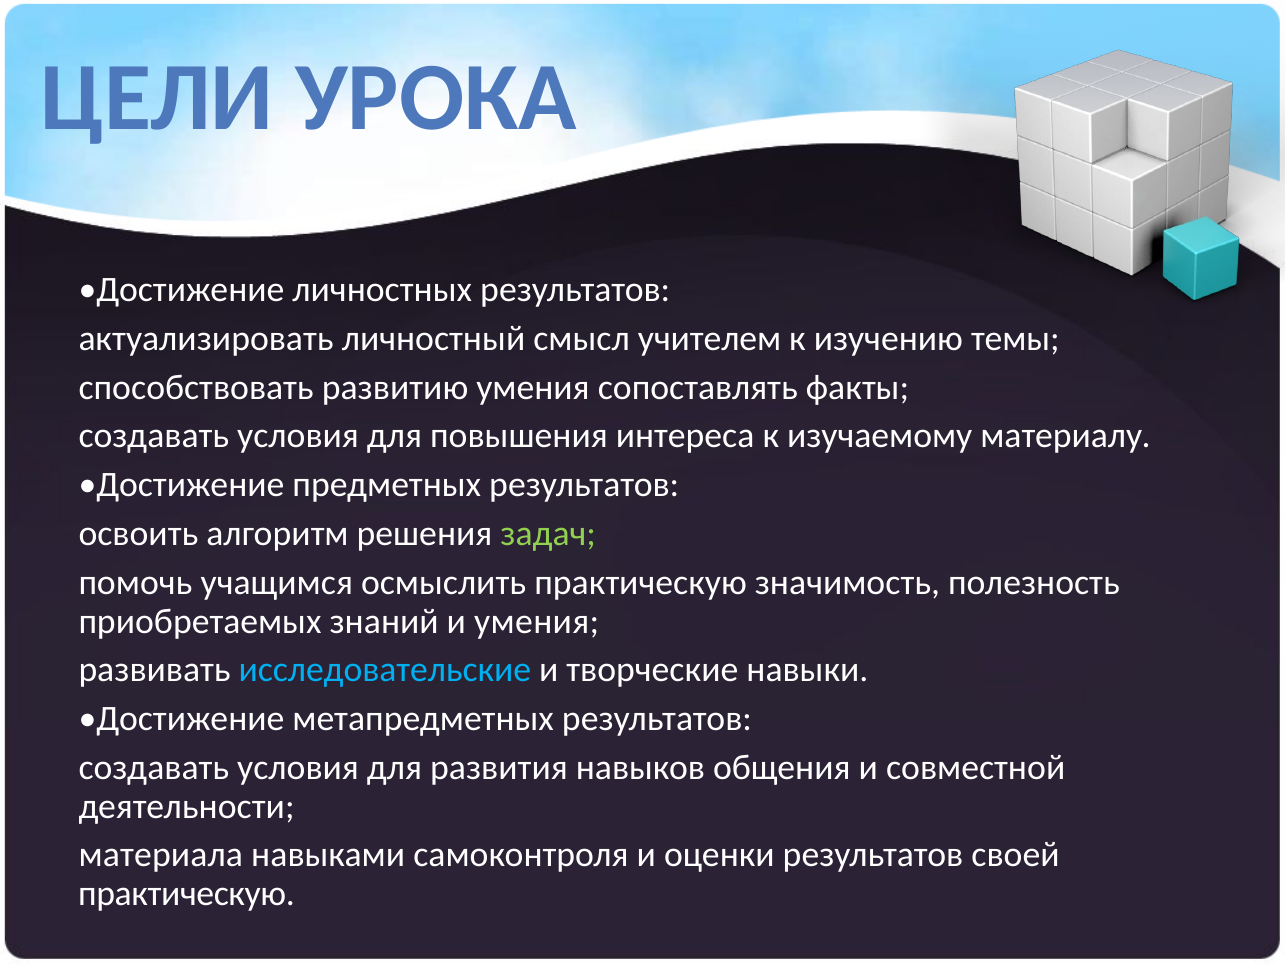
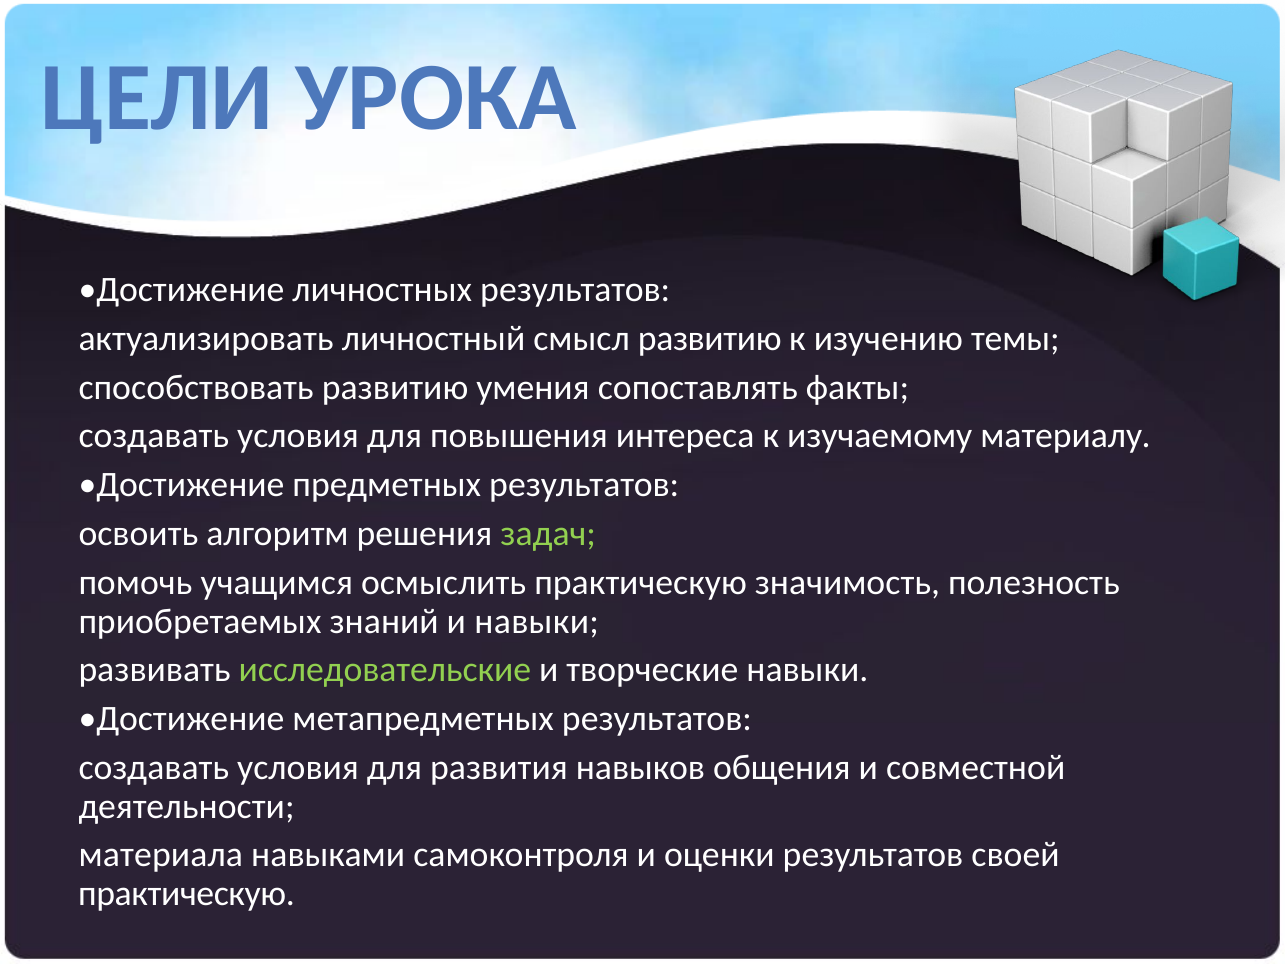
смысл учителем: учителем -> развитию (710, 338)
и умения: умения -> навыки (537, 621)
исследовательские colour: light blue -> light green (385, 670)
